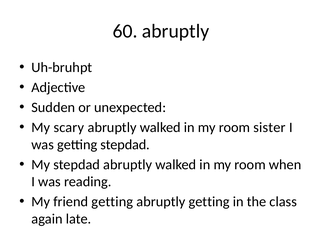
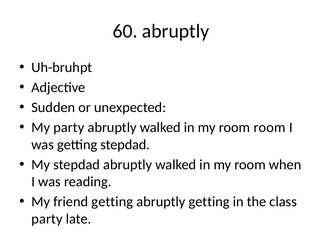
My scary: scary -> party (69, 128)
room sister: sister -> room (269, 128)
again: again -> party (47, 219)
